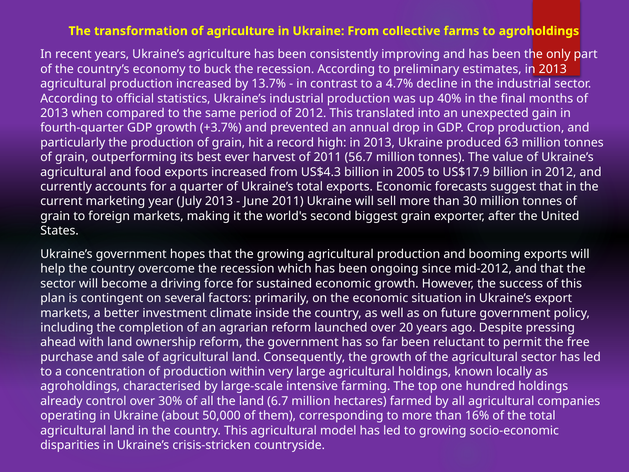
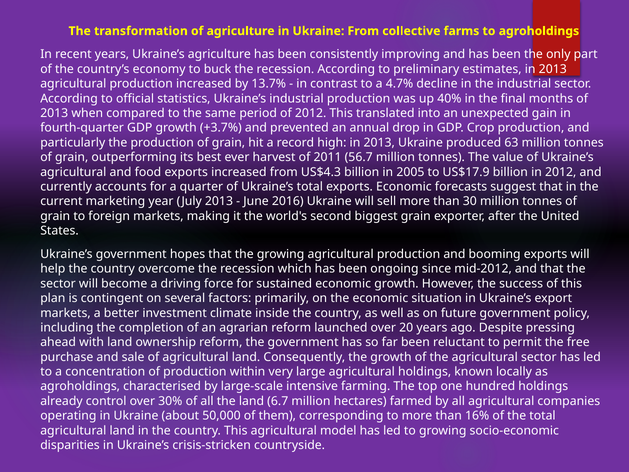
June 2011: 2011 -> 2016 (288, 201)
